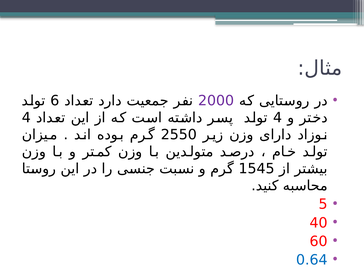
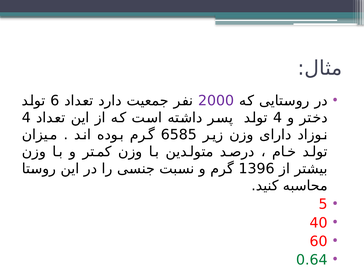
2550: 2550 -> 6585 (179, 135)
1545: 1545 -> 1396 (257, 169)
0.64 colour: blue -> green (312, 260)
